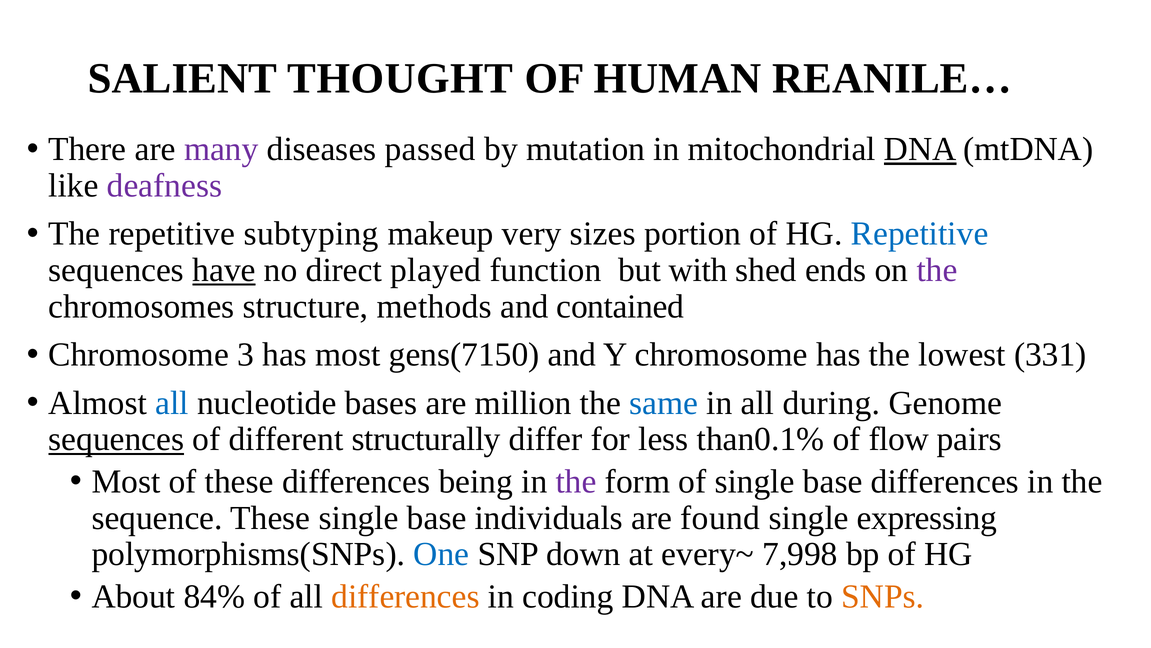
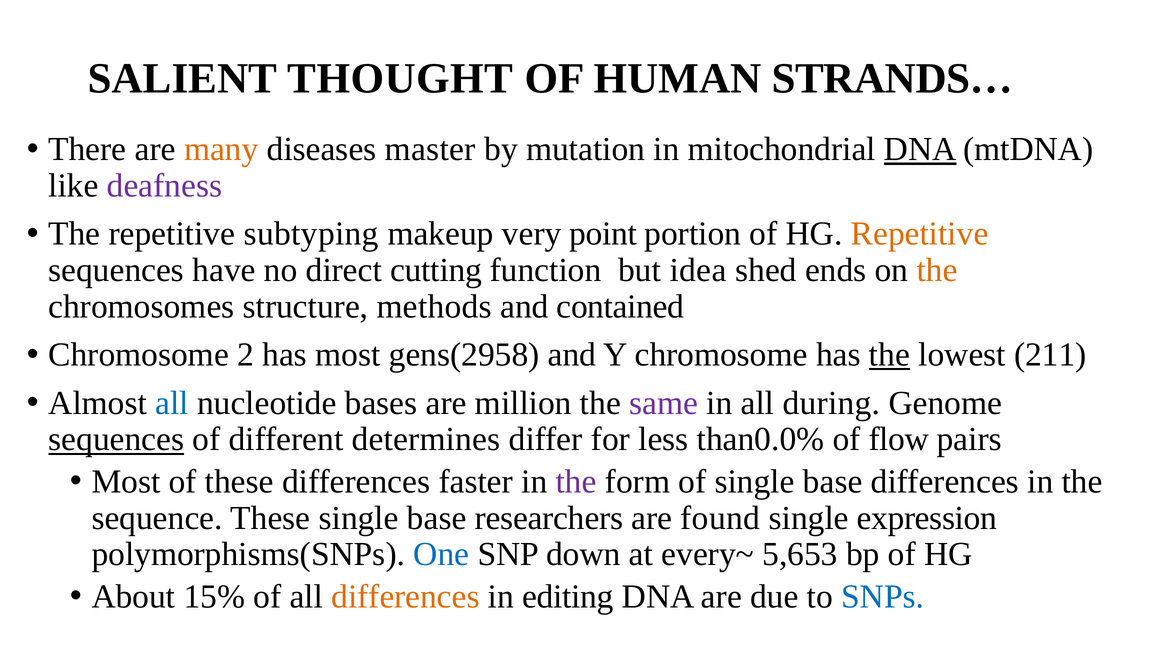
REANILE…: REANILE… -> STRANDS… (892, 79)
many colour: purple -> orange (221, 149)
passed: passed -> master (430, 149)
sizes: sizes -> point (603, 234)
Repetitive colour: blue -> orange (920, 234)
have underline: present -> none (224, 270)
played: played -> cutting (436, 270)
with: with -> idea (698, 270)
the colour: purple -> orange (937, 270)
3: 3 -> 2 (246, 354)
gens(7150: gens(7150 -> gens(2958 (464, 354)
the underline: none -> present (889, 354)
331: 331 -> 211 (1050, 354)
same colour: blue -> purple (664, 403)
structurally: structurally -> determines (426, 439)
than0.1%: than0.1% -> than0.0% (761, 439)
being: being -> faster (476, 481)
individuals: individuals -> researchers (549, 518)
expressing: expressing -> expression (927, 518)
7,998: 7,998 -> 5,653 (800, 554)
84%: 84% -> 15% (214, 596)
coding: coding -> editing (568, 596)
SNPs colour: orange -> blue (883, 596)
